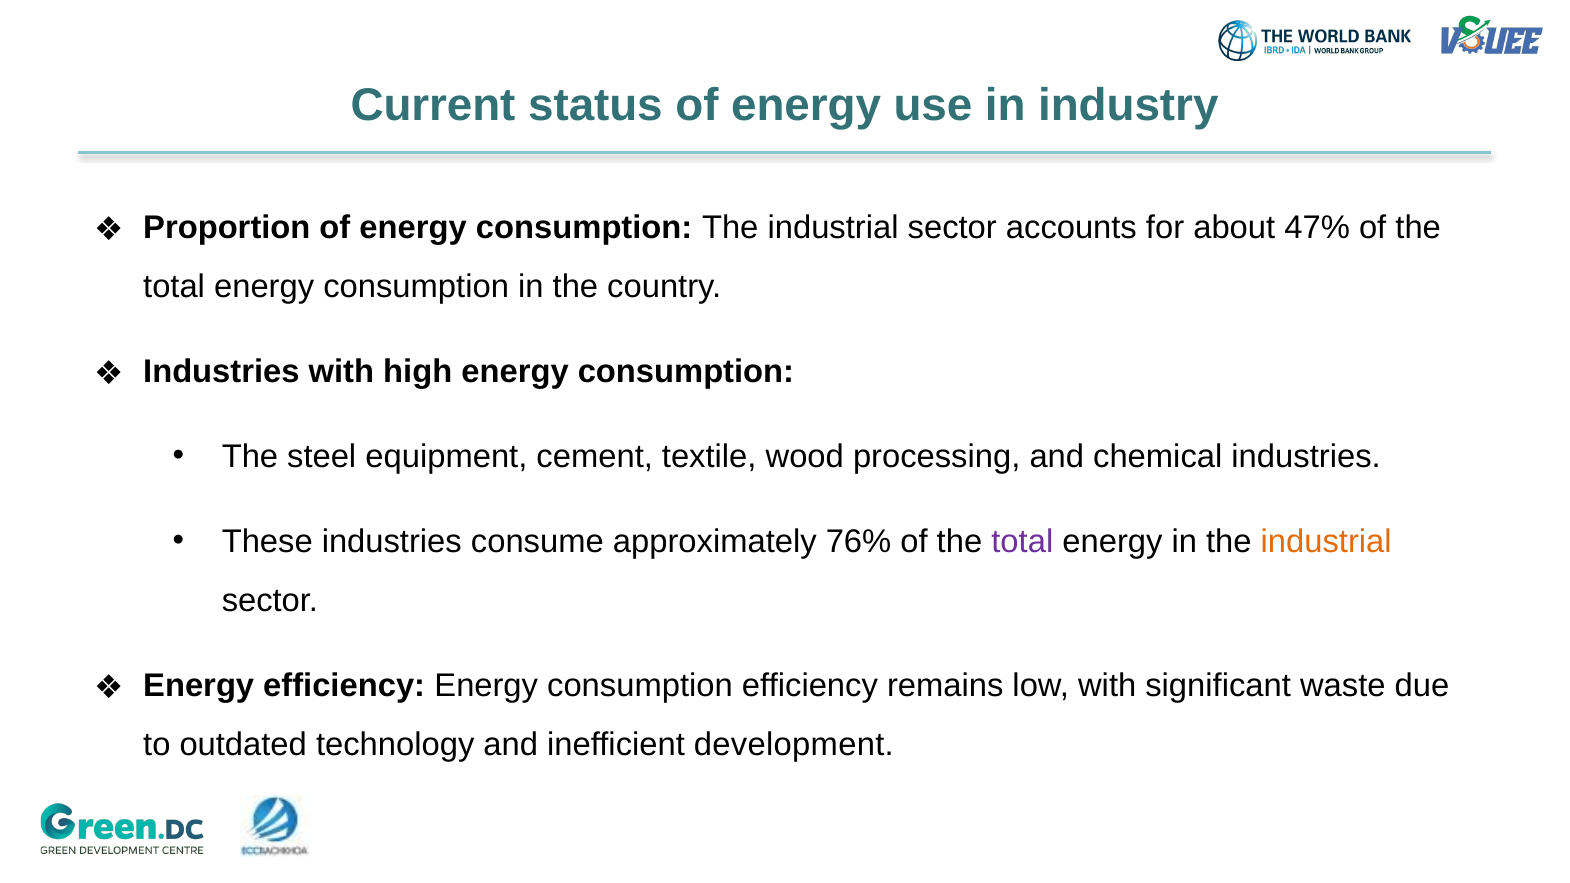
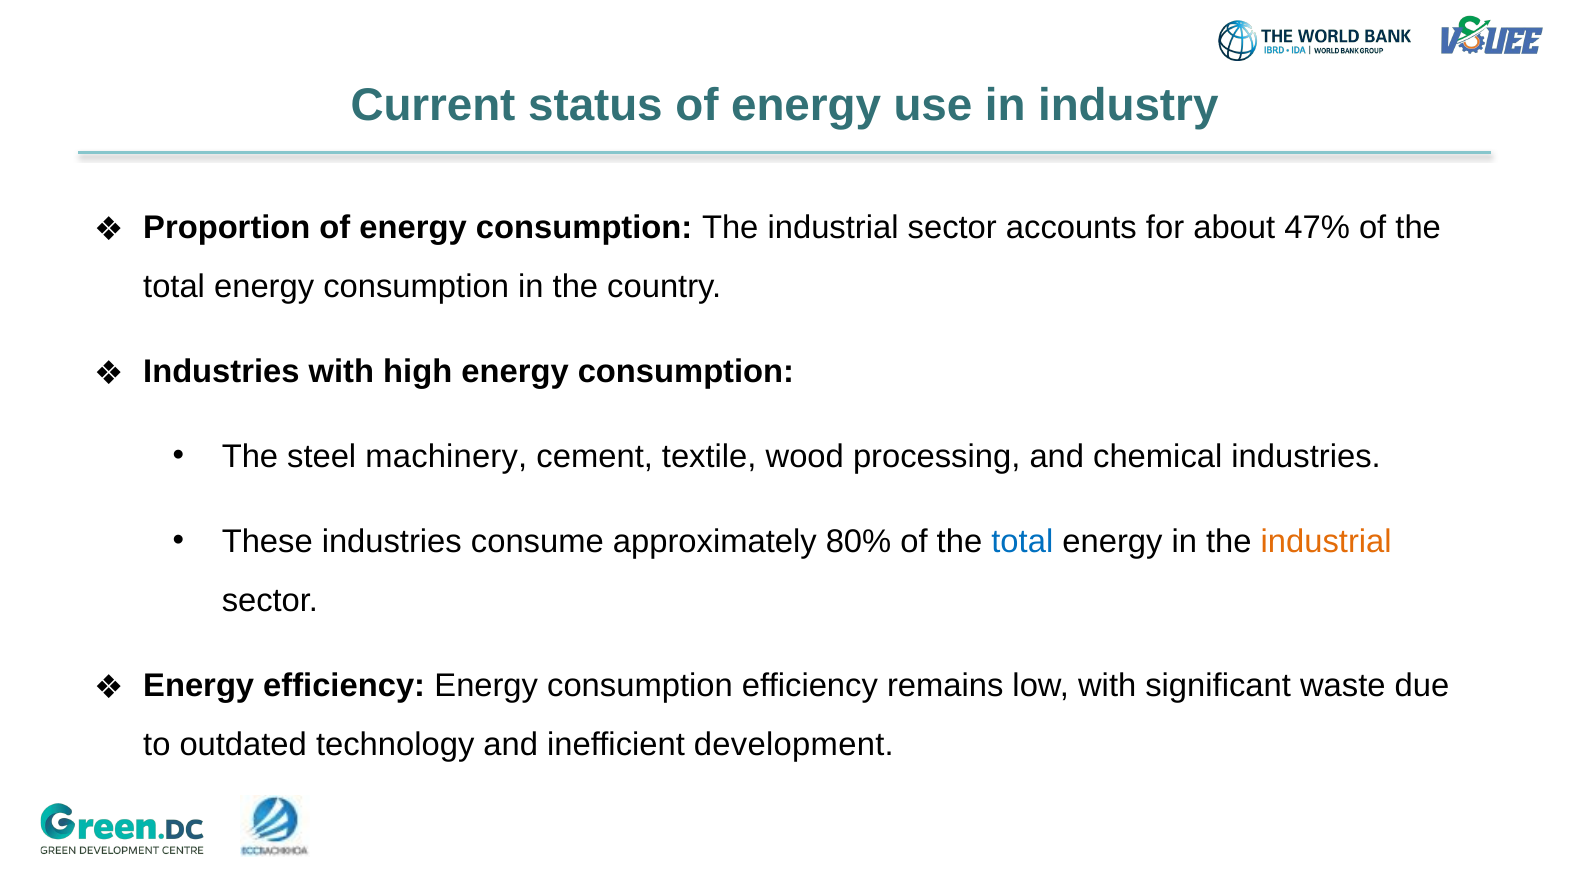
equipment: equipment -> machinery (446, 457)
76%: 76% -> 80% (859, 542)
total colour: purple -> blue (1022, 542)
